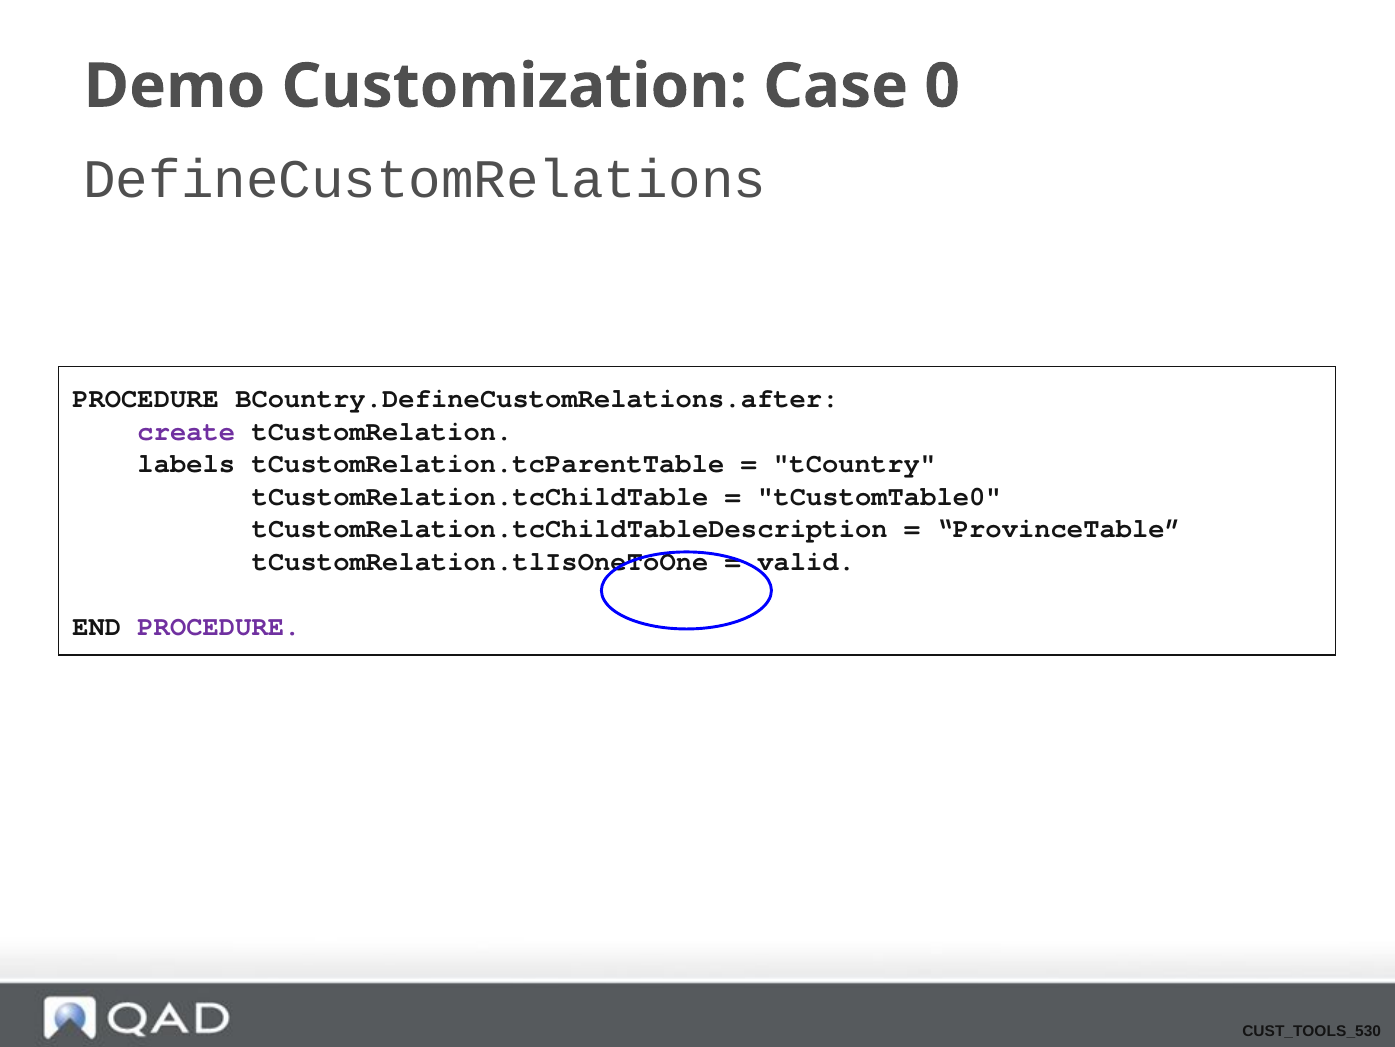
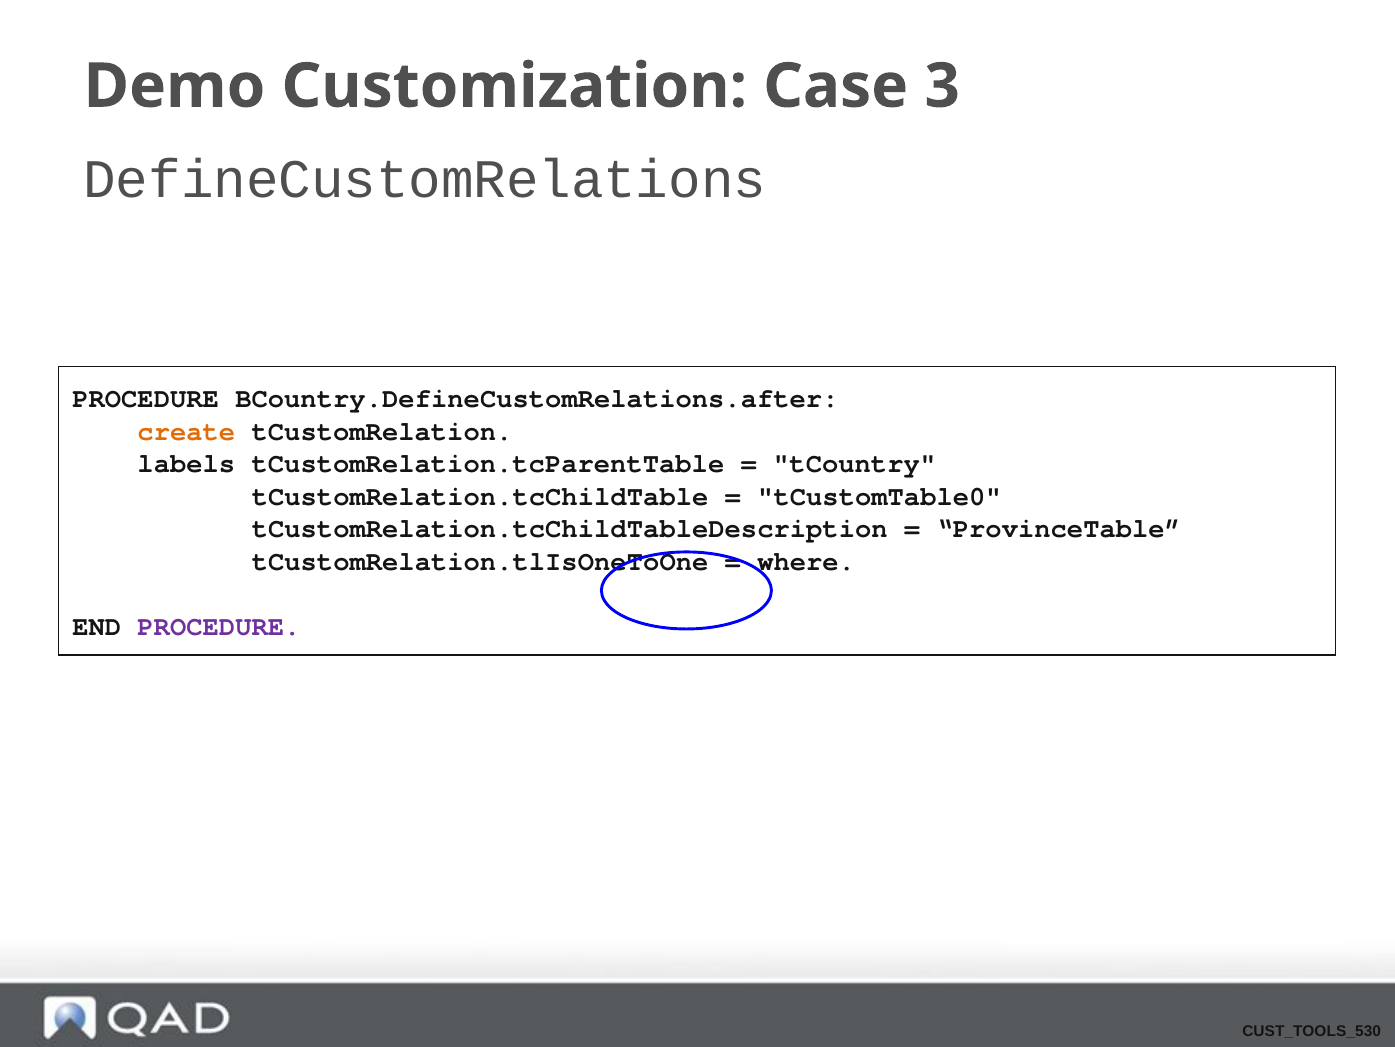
0: 0 -> 3 (942, 86)
create colour: purple -> orange (186, 431)
valid: valid -> where (806, 561)
